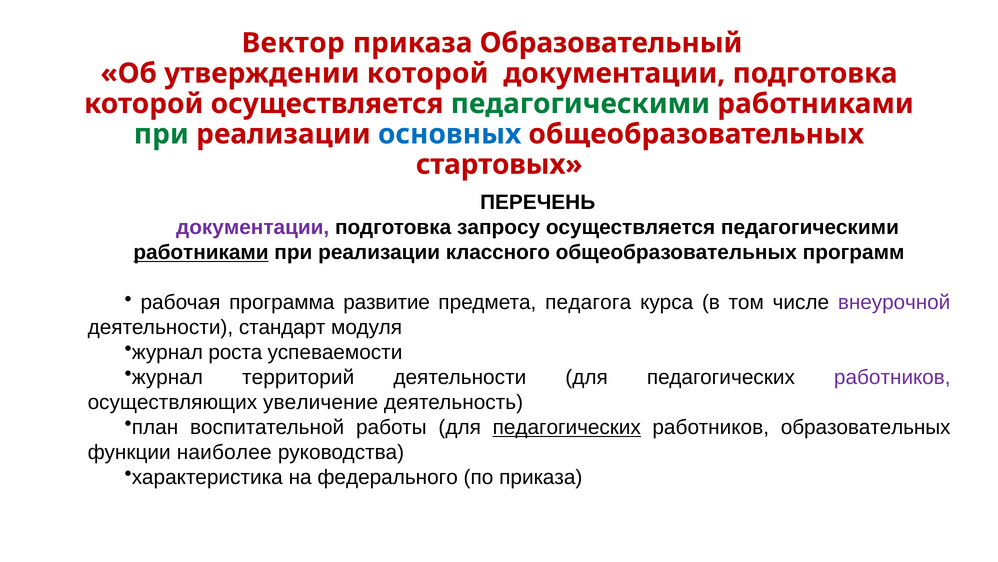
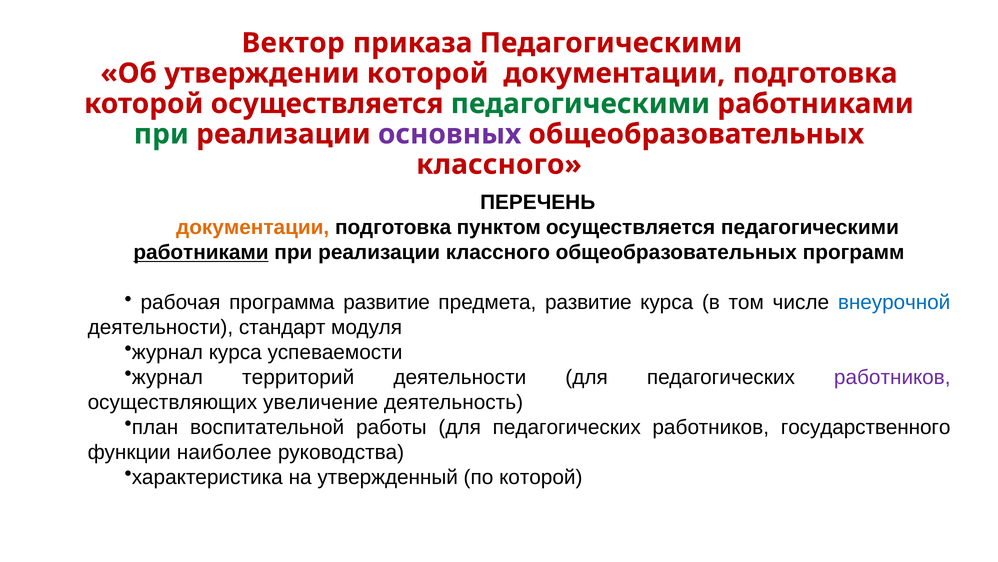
приказа Образовательный: Образовательный -> Педагогическими (611, 43)
основных colour: blue -> purple (450, 134)
стартовых: стартовых -> классного (499, 164)
документации colour: purple -> orange (253, 227)
запросу: запросу -> пунктом (499, 227)
предмета педагога: педагога -> развитие (588, 302)
внеурочной colour: purple -> blue (894, 302)
журнал роста: роста -> курса (235, 352)
педагогических underline: present -> none (567, 427)
образовательных: образовательных -> государственного (866, 427)
федерального: федерального -> утвержденный (388, 477)
по приказа: приказа -> которой (541, 477)
